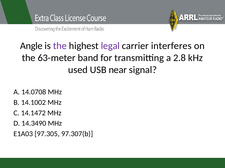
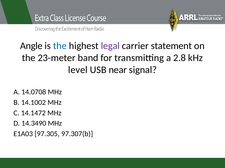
the colour: purple -> blue (60, 46)
interferes: interferes -> statement (171, 46)
63-meter: 63-meter -> 23-meter (57, 58)
used: used -> level (78, 70)
